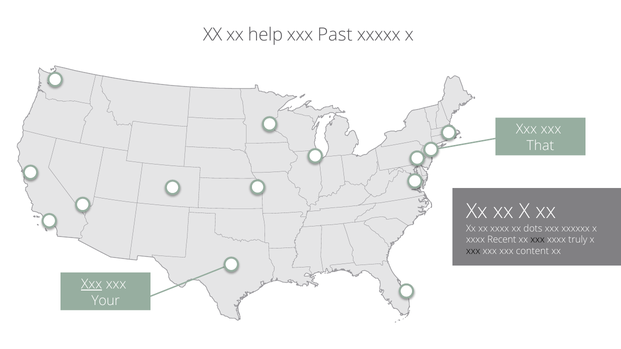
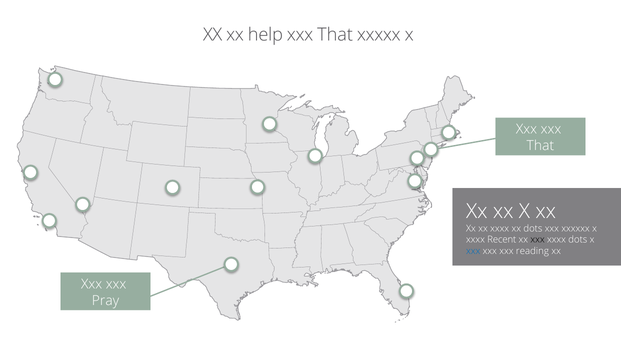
Past: Past -> That (335, 35)
xxxx truly: truly -> dots (578, 240)
xxx colour: black -> blue (473, 251)
content: content -> reading (532, 251)
Xxx underline: present -> none (92, 284)
Your: Your -> Pray (105, 301)
